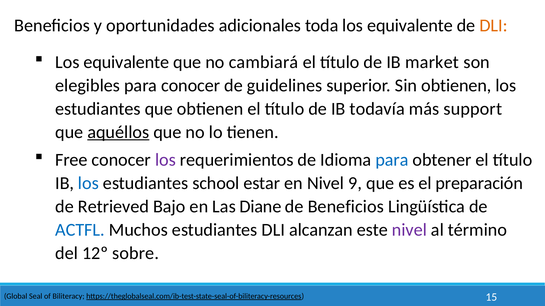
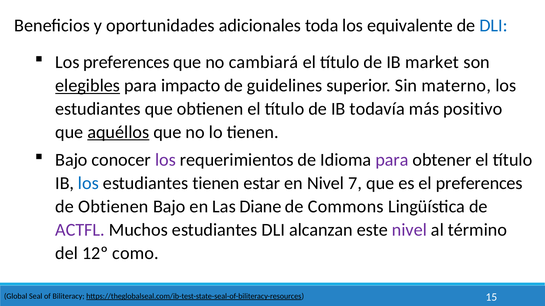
DLI colour: orange -> blue (494, 25)
equivalente: equivalente -> preferences (126, 62)
elegibles underline: none -> present (88, 86)
para conocer: conocer -> impacto (191, 86)
Sin obtienen: obtienen -> materno (456, 86)
support: support -> positivo (473, 109)
Free: Free -> Bajo (71, 160)
para colour: blue -> purple (392, 160)
estudiantes school: school -> tienen (216, 184)
9: 9 -> 7 (355, 184)
el preparación: preparación -> preferences (479, 184)
de Retrieved: Retrieved -> Obtienen (113, 207)
de Beneficios: Beneficios -> Commons (346, 207)
ACTFL colour: blue -> purple (80, 230)
sobre: sobre -> como (136, 254)
